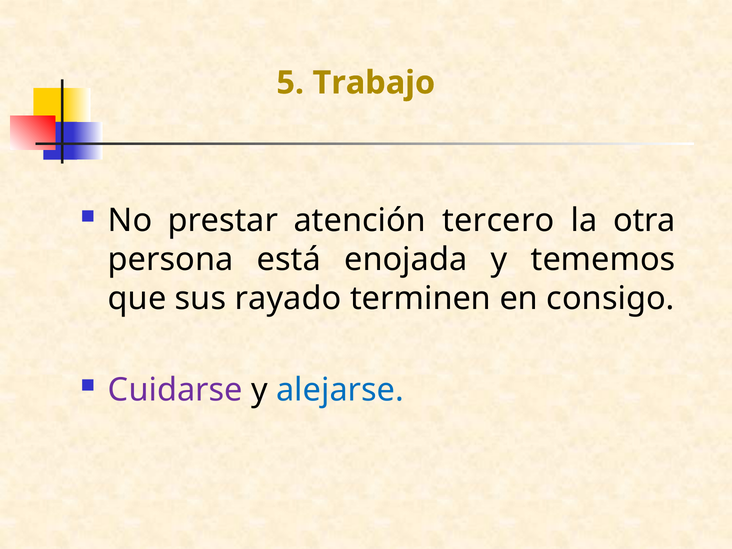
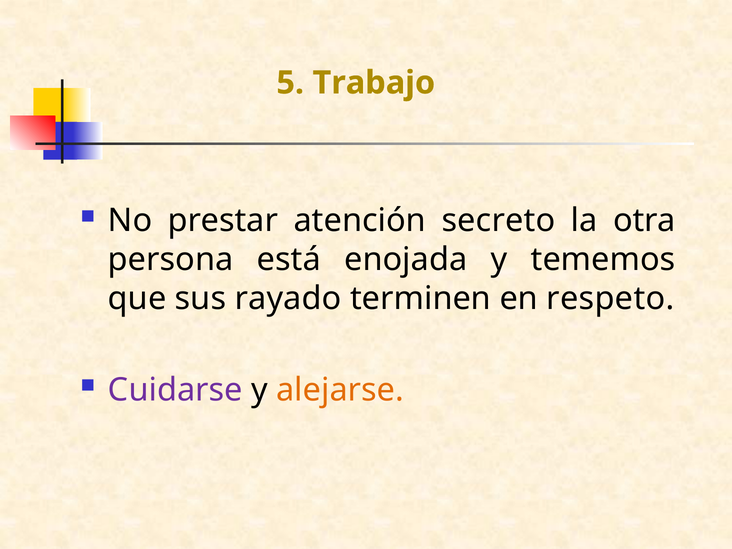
tercero: tercero -> secreto (498, 221)
consigo: consigo -> respeto (610, 299)
alejarse colour: blue -> orange (340, 390)
